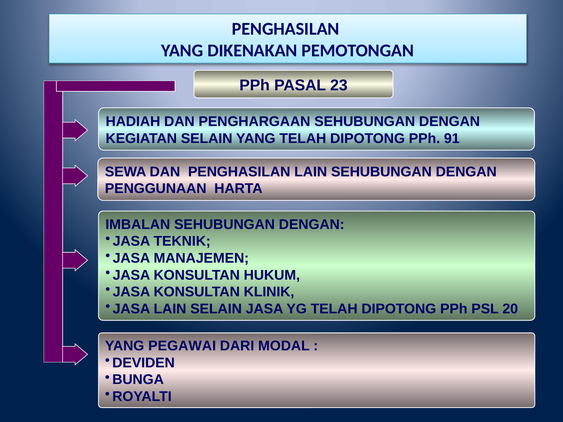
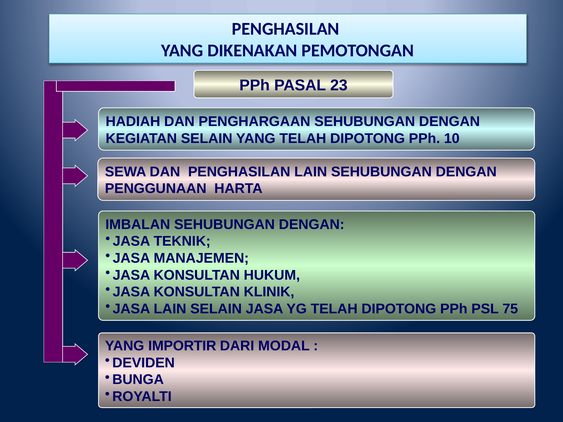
91: 91 -> 10 (452, 138)
20: 20 -> 75 (510, 309)
PEGAWAI: PEGAWAI -> IMPORTIR (182, 346)
